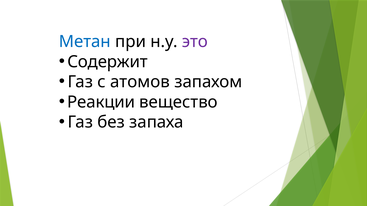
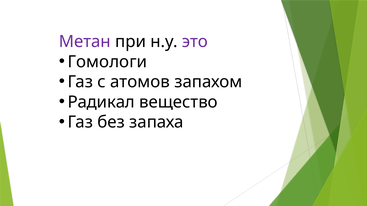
Метан colour: blue -> purple (85, 42)
Содержит: Содержит -> Гомологи (107, 62)
Реакции: Реакции -> Радикал (101, 102)
